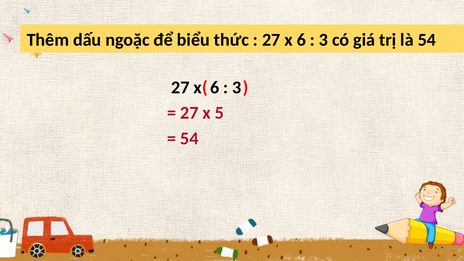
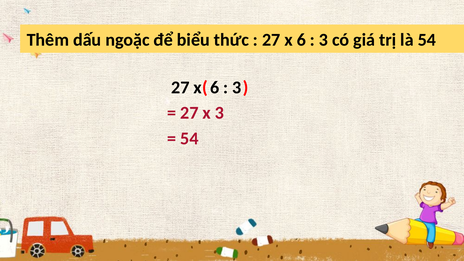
x 5: 5 -> 3 (220, 113)
